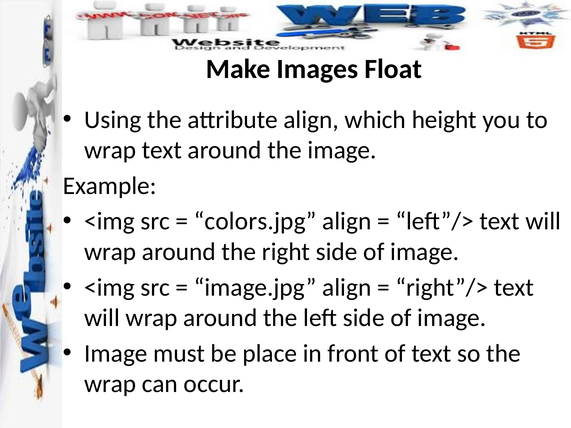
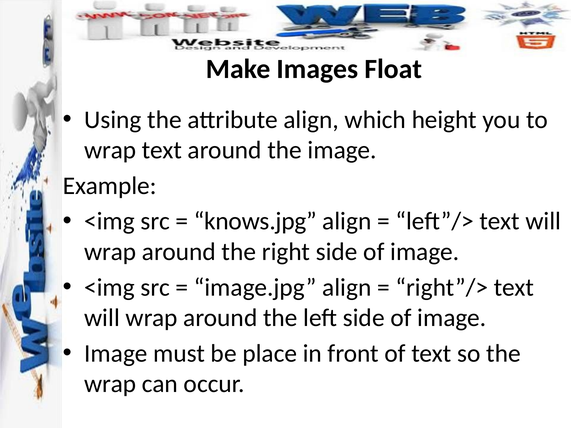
colors.jpg: colors.jpg -> knows.jpg (255, 221)
